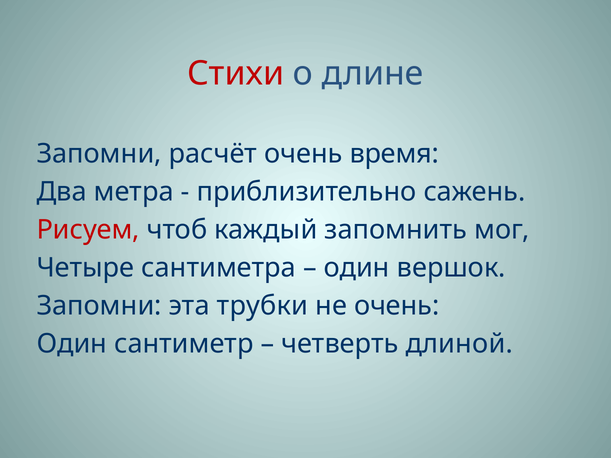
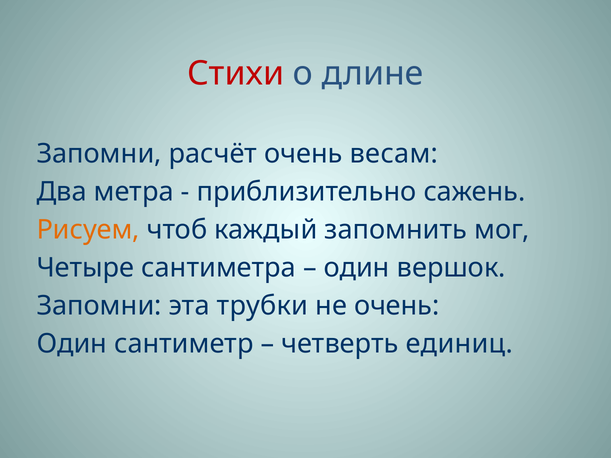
время: время -> весам (394, 154)
Рисуем colour: red -> orange (88, 230)
длиной: длиной -> единиц (459, 344)
